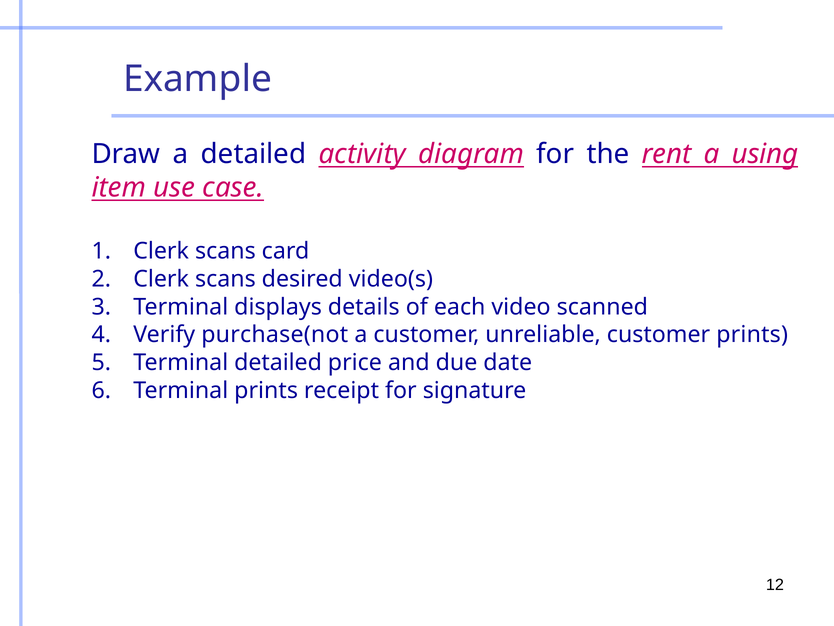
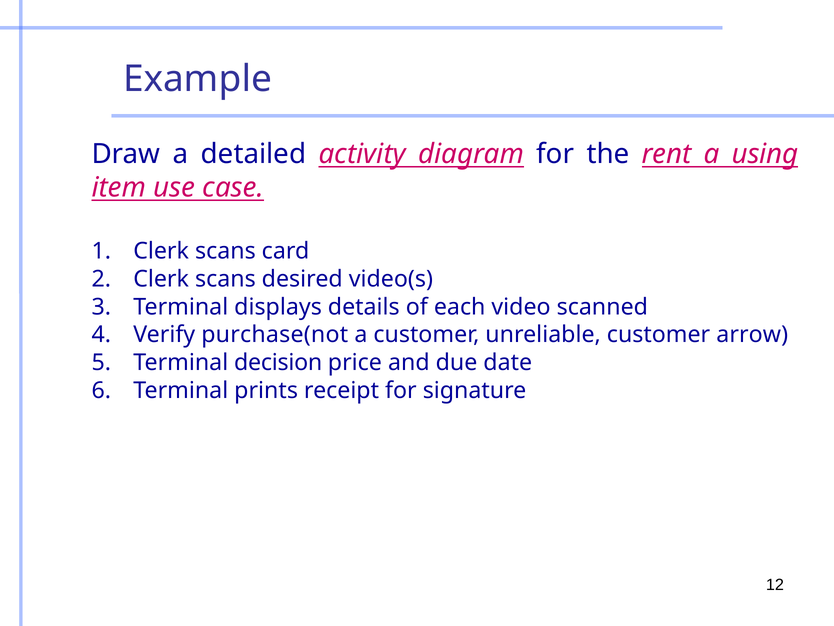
customer prints: prints -> arrow (752, 334)
Terminal detailed: detailed -> decision (278, 362)
